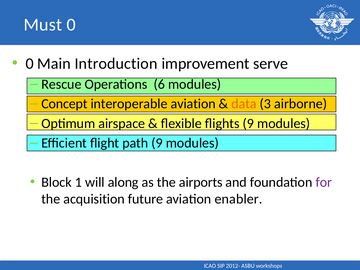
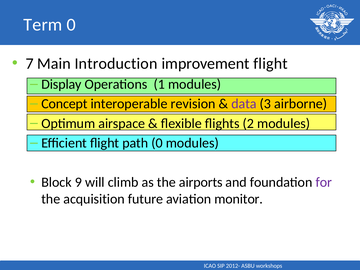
Must: Must -> Term (43, 25)
0: 0 -> 7 (30, 63)
improvement serve: serve -> flight (271, 63)
Rescue: Rescue -> Display (61, 84)
6: 6 -> 1 (159, 84)
interoperable aviation: aviation -> revision (193, 104)
data colour: orange -> purple (244, 104)
flights 9: 9 -> 2 (248, 123)
path 9: 9 -> 0 (157, 143)
1: 1 -> 9 (78, 182)
along: along -> climb (123, 182)
enabler: enabler -> monitor (239, 199)
